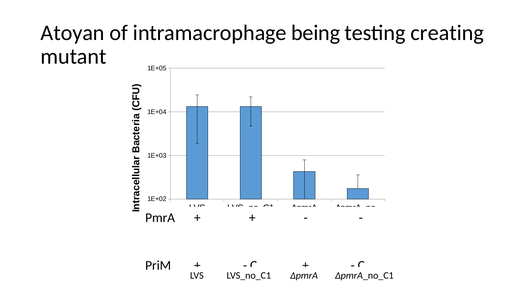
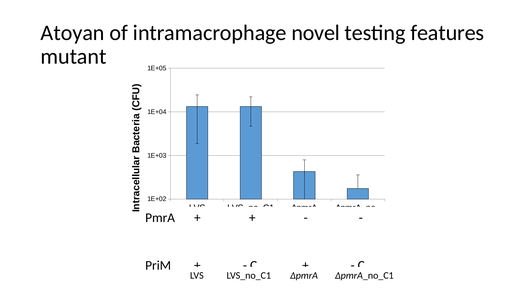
being: being -> novel (316, 33)
creating: creating -> features (447, 33)
